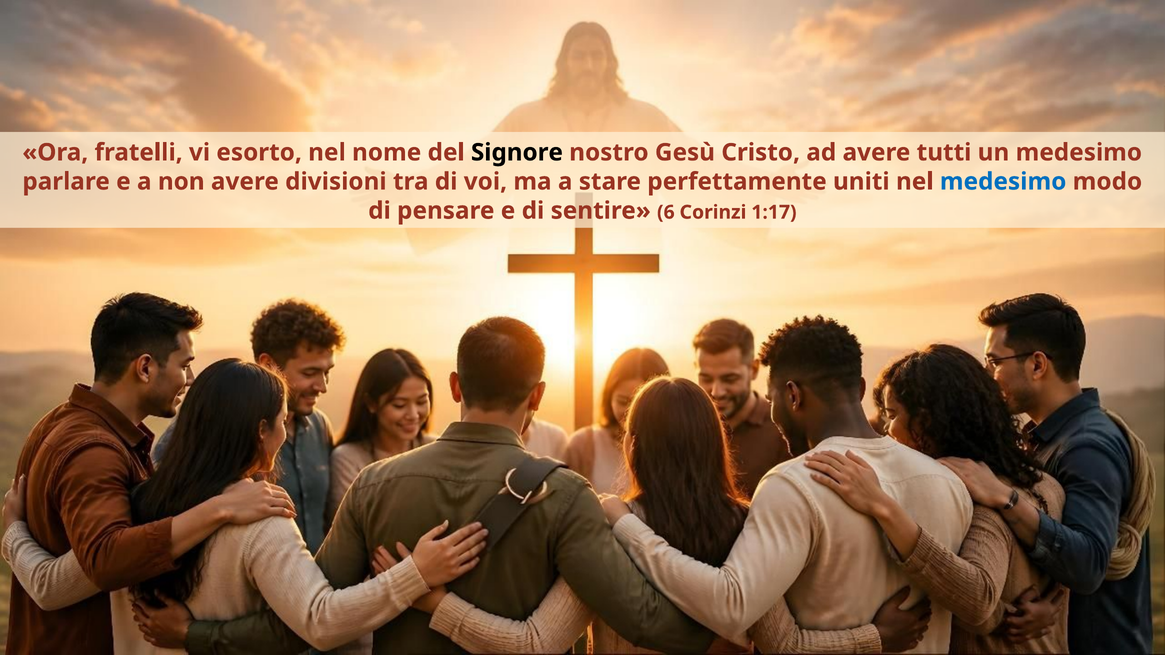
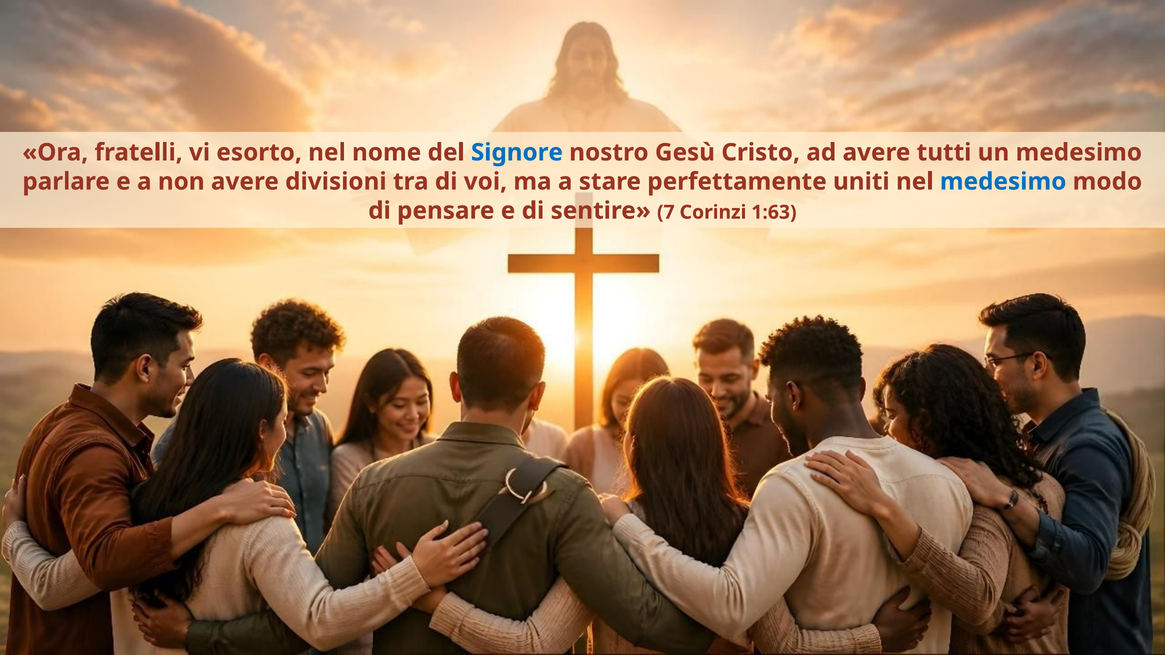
Signore colour: black -> blue (517, 153)
6: 6 -> 7 (666, 212)
1:17: 1:17 -> 1:63 (774, 212)
